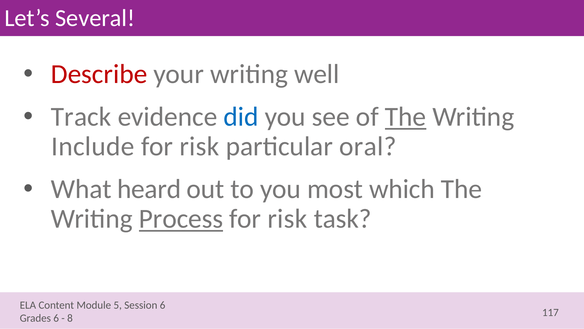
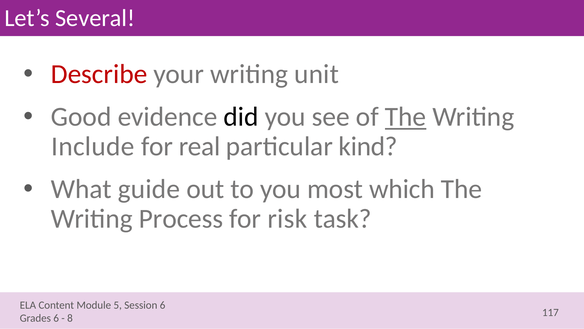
well: well -> unit (317, 74)
Track: Track -> Good (81, 117)
did colour: blue -> black (241, 117)
risk: risk -> real (200, 146)
oral: oral -> kind (368, 146)
heard: heard -> guide (149, 189)
Process underline: present -> none (181, 219)
